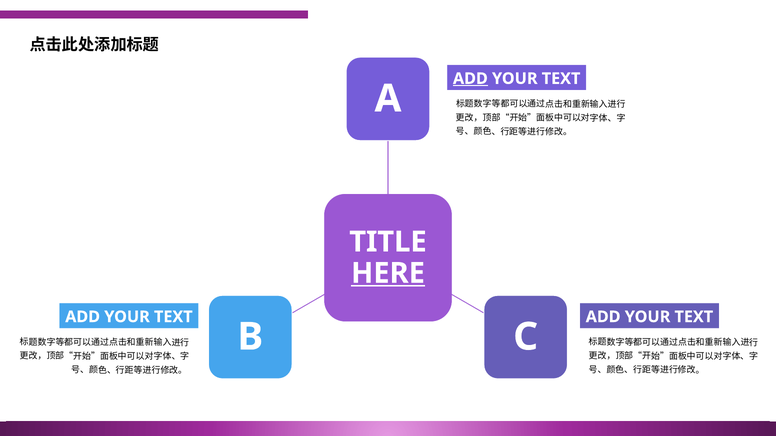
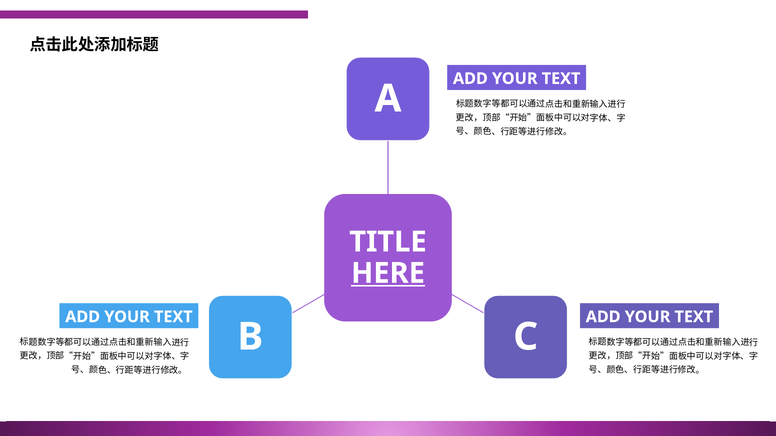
ADD underline: present -> none (470, 79)
